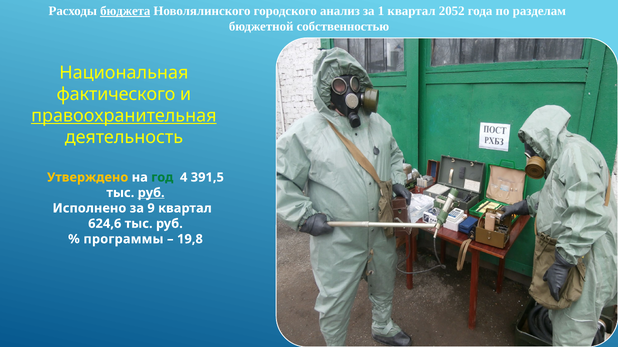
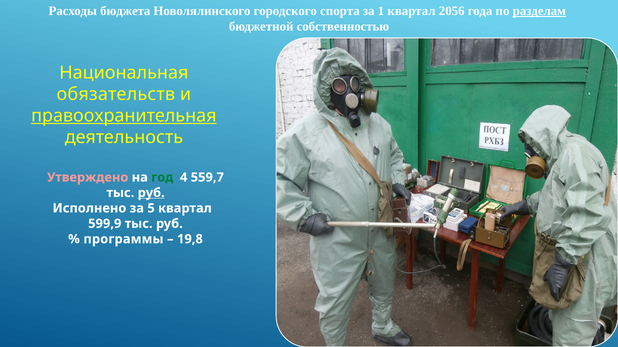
бюджета underline: present -> none (125, 11)
анализ: анализ -> спорта (340, 11)
2052: 2052 -> 2056 (452, 11)
разделам underline: none -> present (539, 11)
фактического: фактического -> обязательств (116, 95)
Утверждено colour: yellow -> pink (88, 178)
391,5: 391,5 -> 559,7 (207, 178)
9: 9 -> 5 (151, 209)
624,6: 624,6 -> 599,9 (105, 224)
